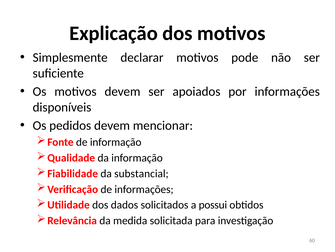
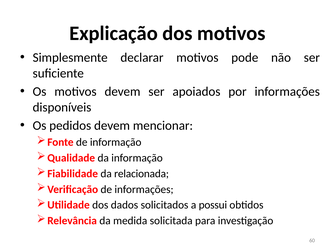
substancial: substancial -> relacionada (142, 173)
